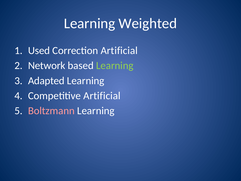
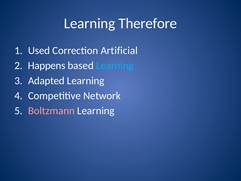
Weighted: Weighted -> Therefore (148, 23)
Network: Network -> Happens (47, 66)
Learning colour: light green -> light blue (115, 66)
Competitive Artificial: Artificial -> Network (102, 96)
